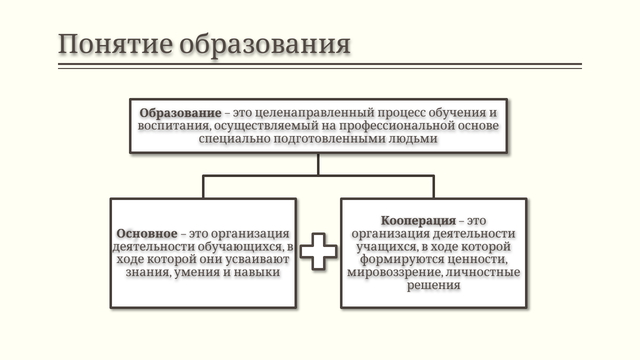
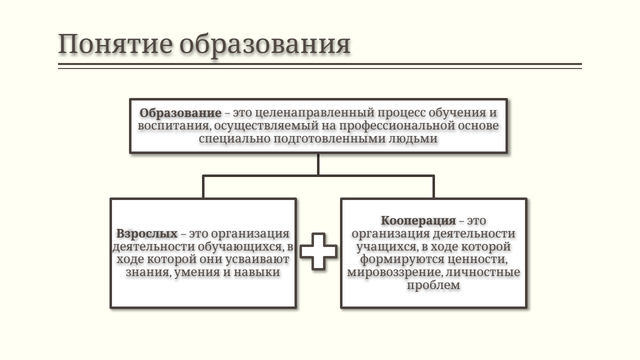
Основное: Основное -> Взрослых (147, 234)
решения: решения -> проблем (434, 285)
